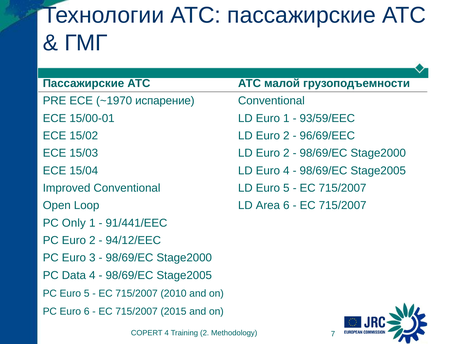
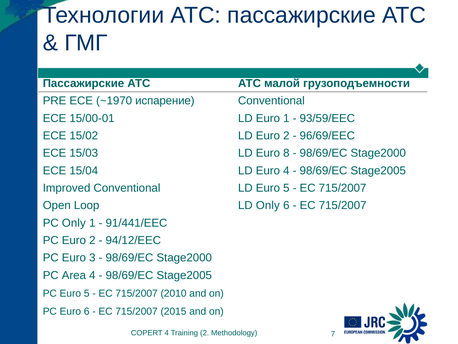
15/03 LD Euro 2: 2 -> 8 (286, 153)
LD Area: Area -> Only (268, 205)
Data: Data -> Area (74, 275)
